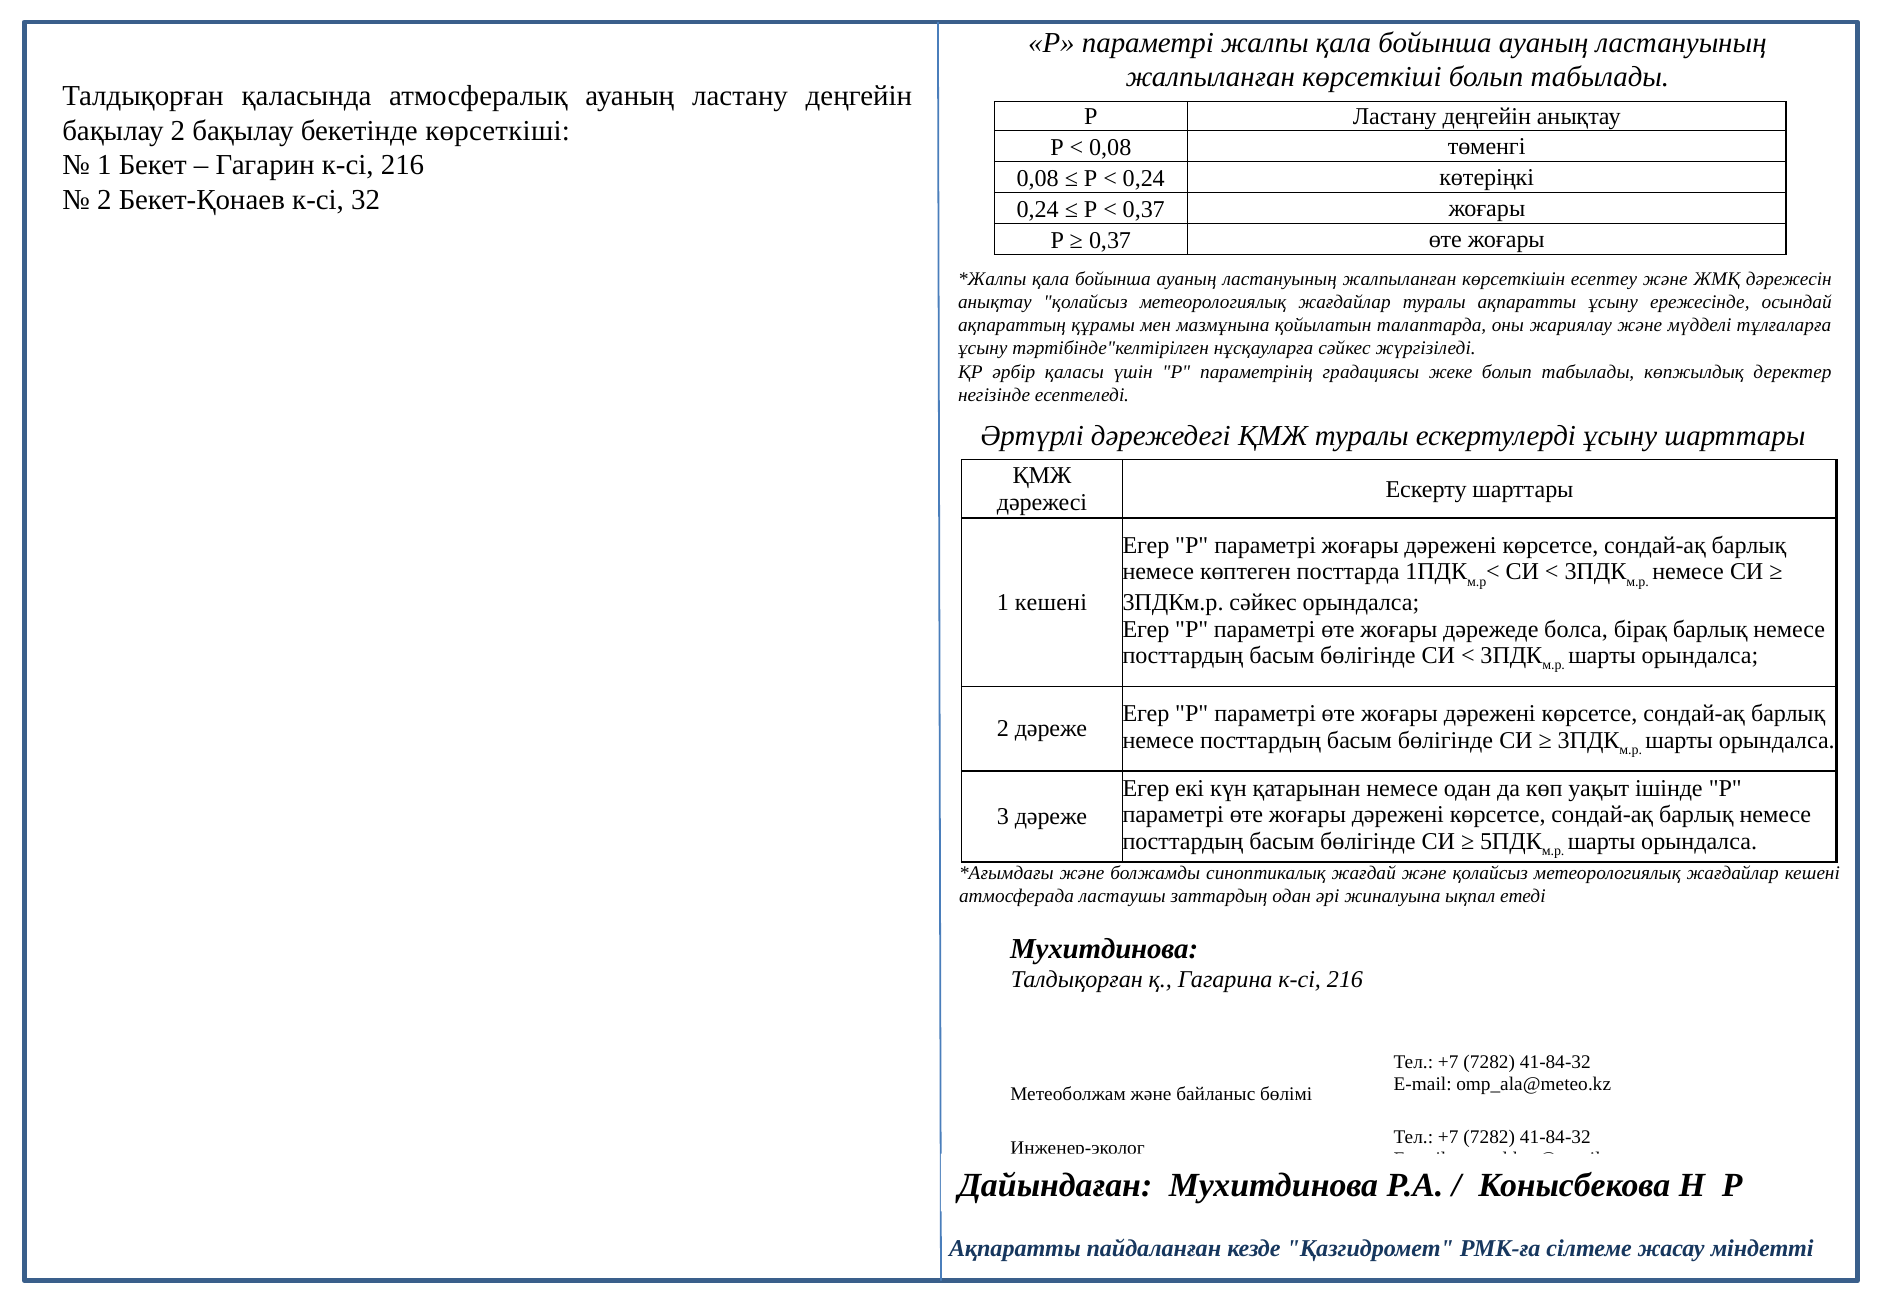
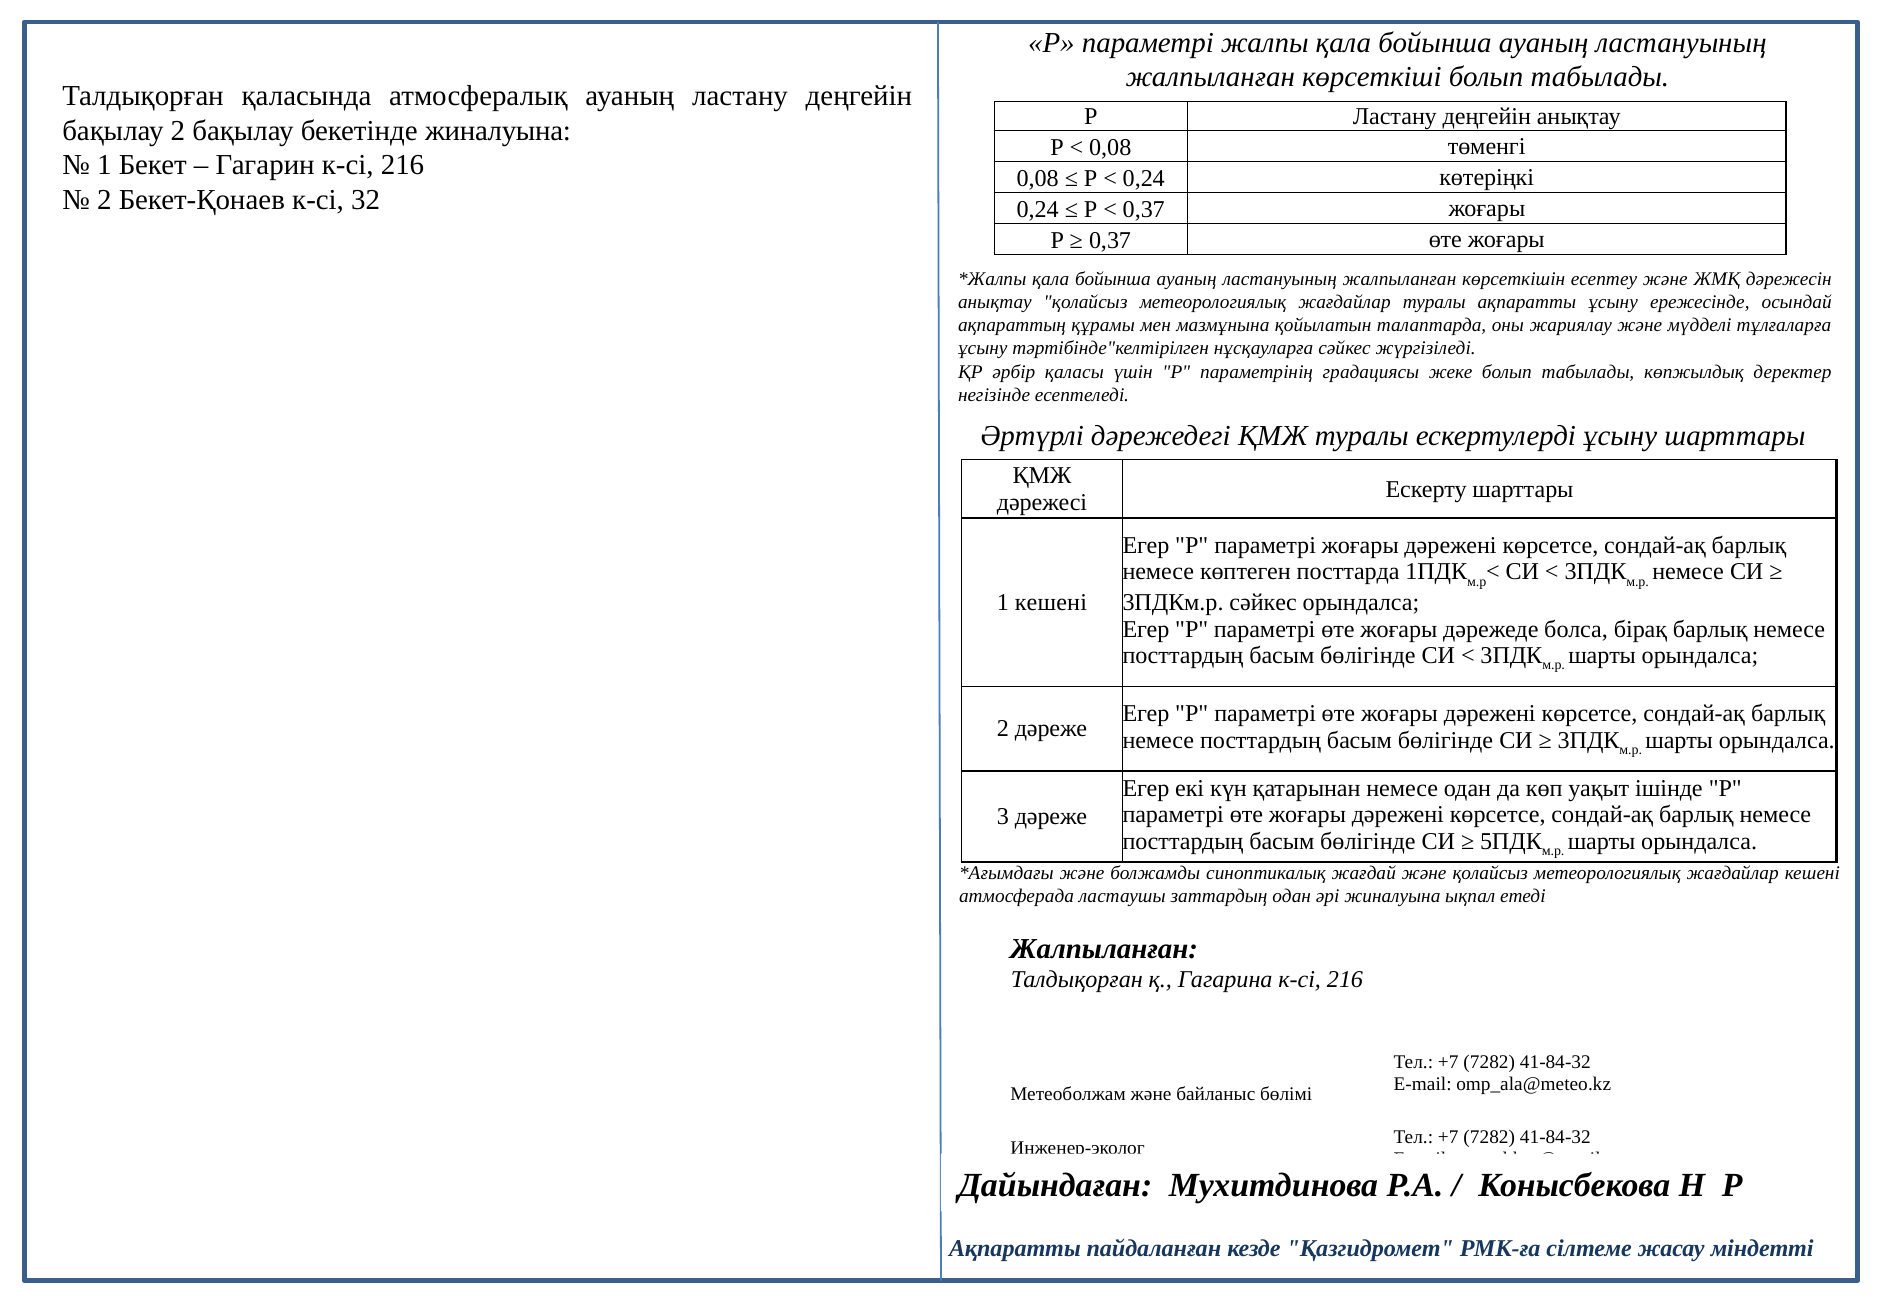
бекетінде көрсеткіші: көрсеткіші -> жиналуына (498, 130)
Мухитдинова: Мухитдинова -> Жалпыланған (1104, 948)
